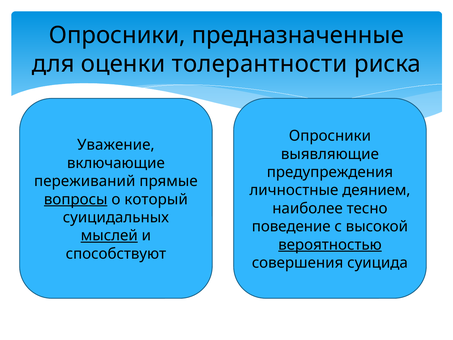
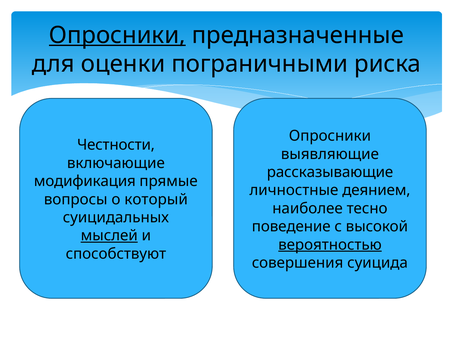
Опросники underline: none -> present (117, 35)
толерантности: толерантности -> пограничными (260, 64)
Уважение: Уважение -> Честности (116, 145)
предупреждения: предупреждения -> рассказывающие (330, 172)
переживаний: переживаний -> модификация (85, 181)
вопросы underline: present -> none (76, 199)
